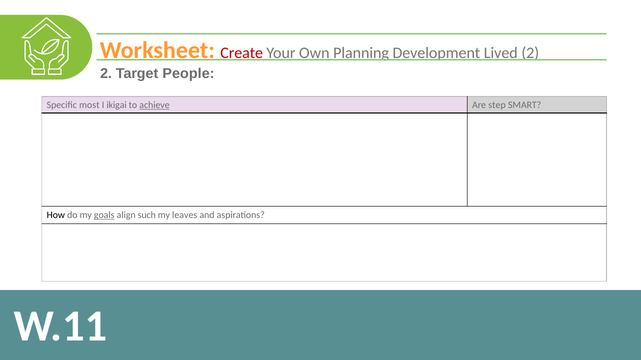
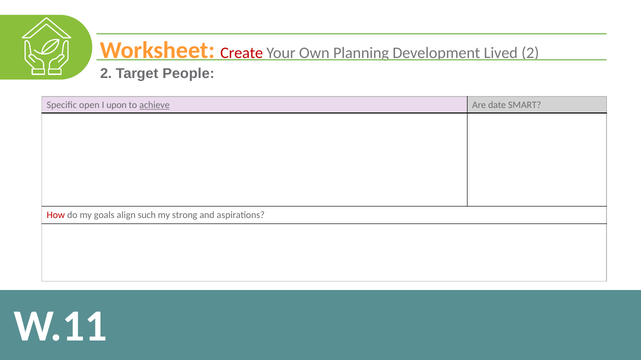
most: most -> open (89, 105)
ikigai: ikigai -> upon (117, 105)
step: step -> date (497, 105)
How colour: black -> red (56, 215)
goals underline: present -> none (104, 215)
leaves: leaves -> strong (185, 215)
